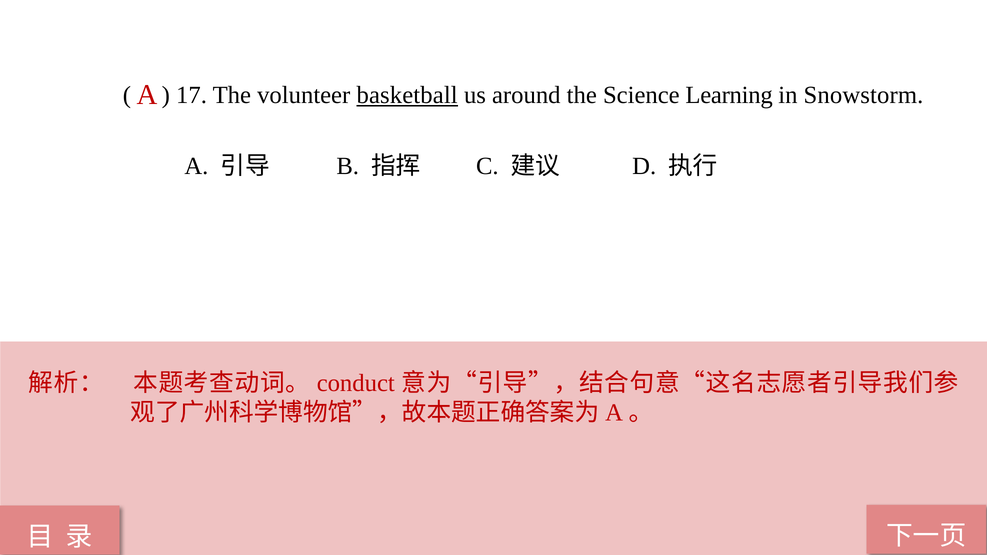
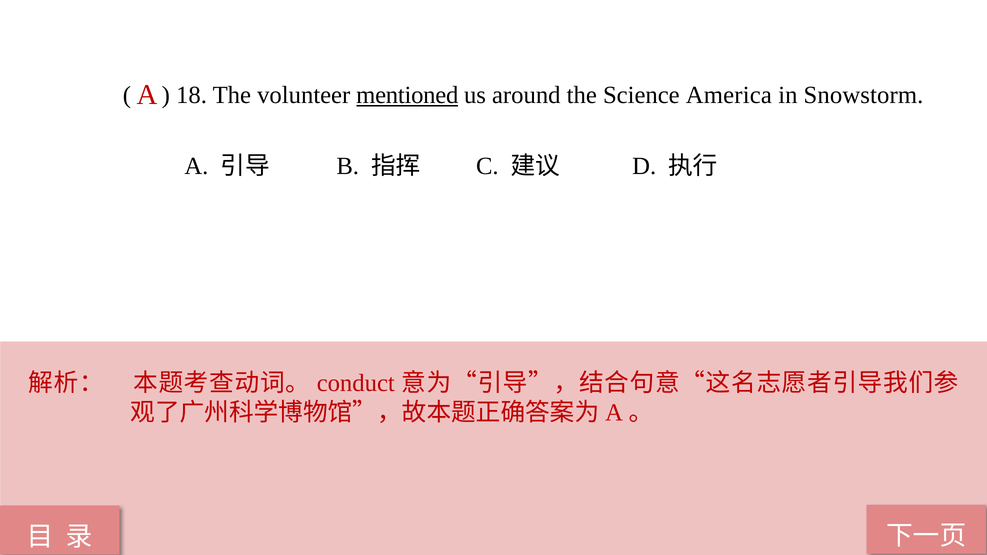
17: 17 -> 18 (192, 95)
basketball: basketball -> mentioned (407, 95)
Learning: Learning -> America (729, 95)
